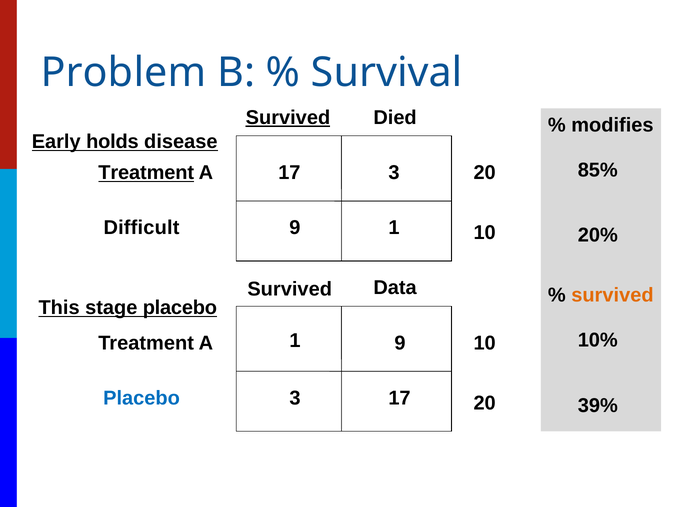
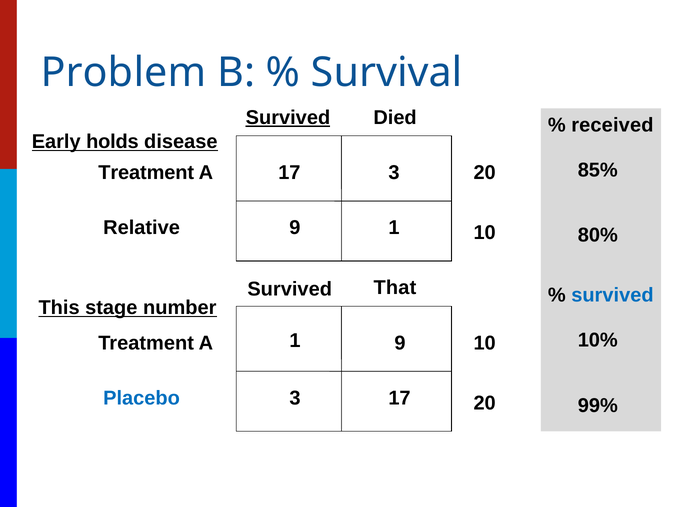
modifies: modifies -> received (612, 125)
Treatment underline: present -> none (146, 173)
Difficult: Difficult -> Relative (142, 228)
20%: 20% -> 80% (598, 235)
Data: Data -> That (395, 288)
survived colour: orange -> blue (612, 295)
stage placebo: placebo -> number (180, 308)
39%: 39% -> 99% (598, 405)
